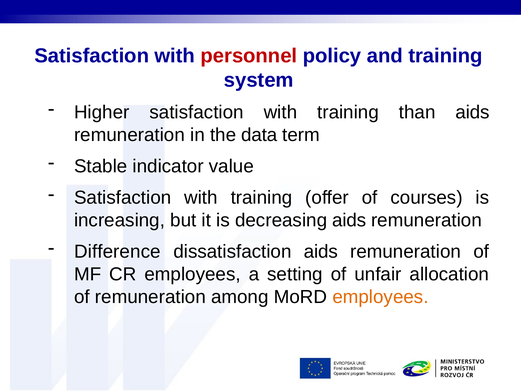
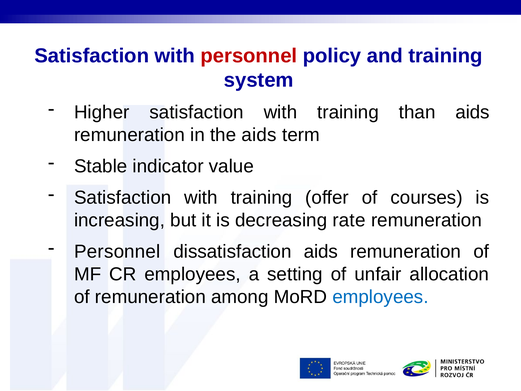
the data: data -> aids (259, 135)
decreasing aids: aids -> rate (349, 220)
Difference: Difference -> Personnel (117, 251)
employees colour: orange -> blue (380, 297)
